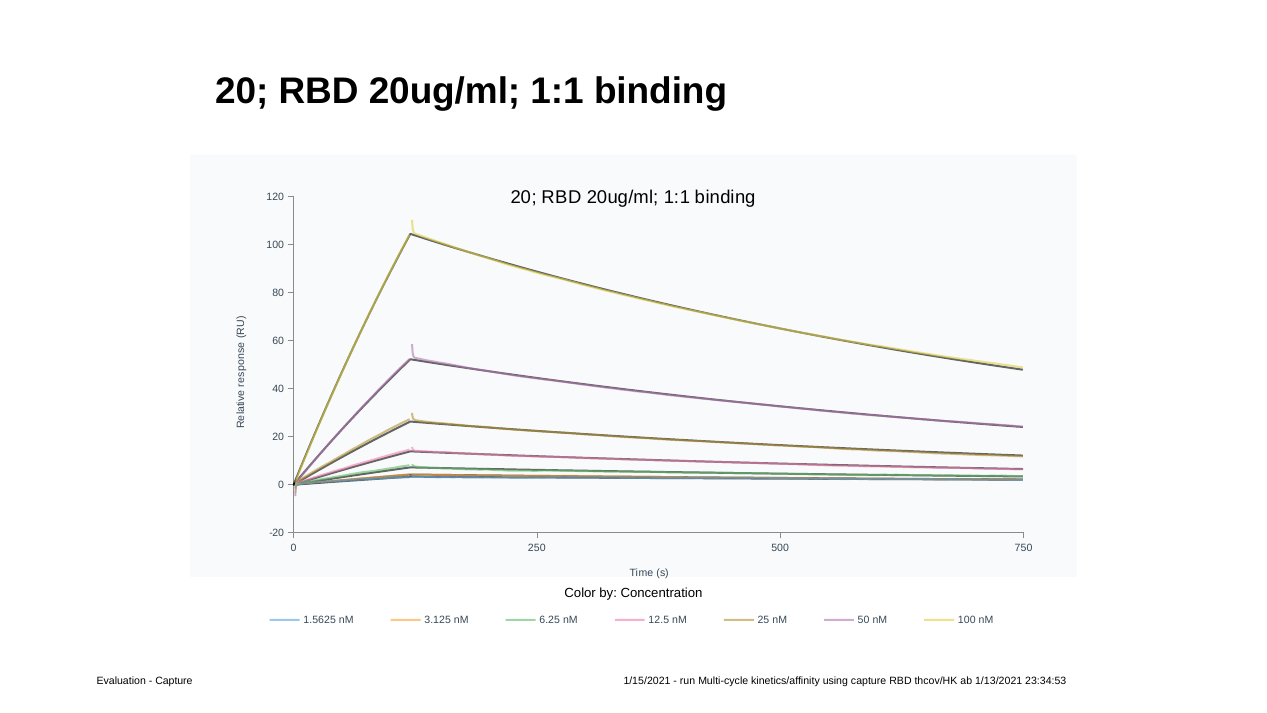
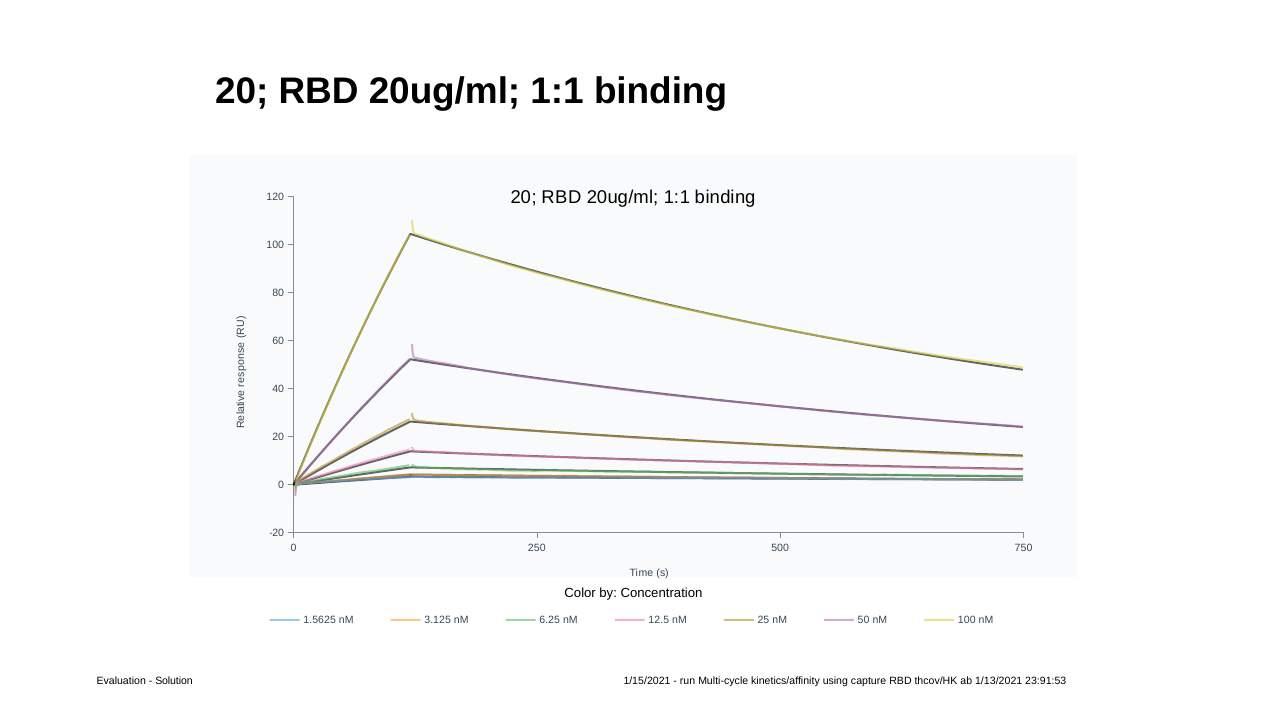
Capture: Capture -> Solution (174, 680)
23:34:53: 23:34:53 -> 23:91:53 (1046, 680)
